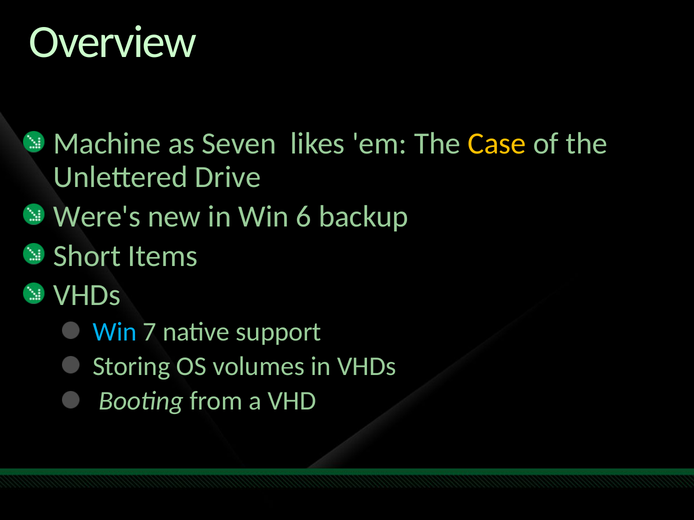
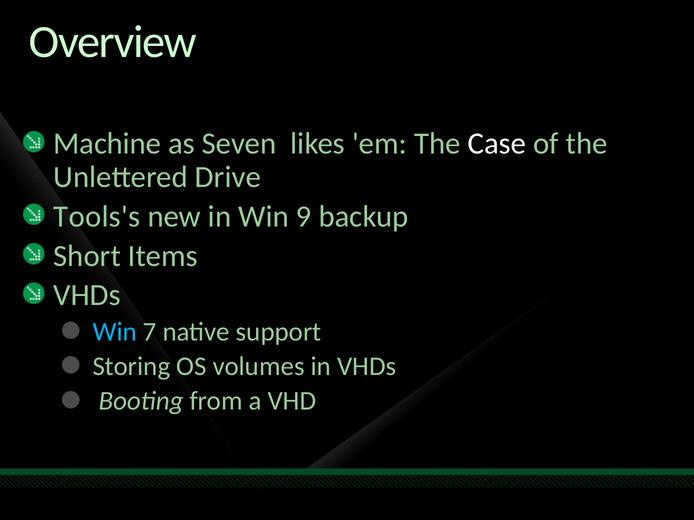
Case colour: yellow -> white (497, 144)
Were's: Were's -> Tools's (97, 217)
6: 6 -> 9 (304, 217)
